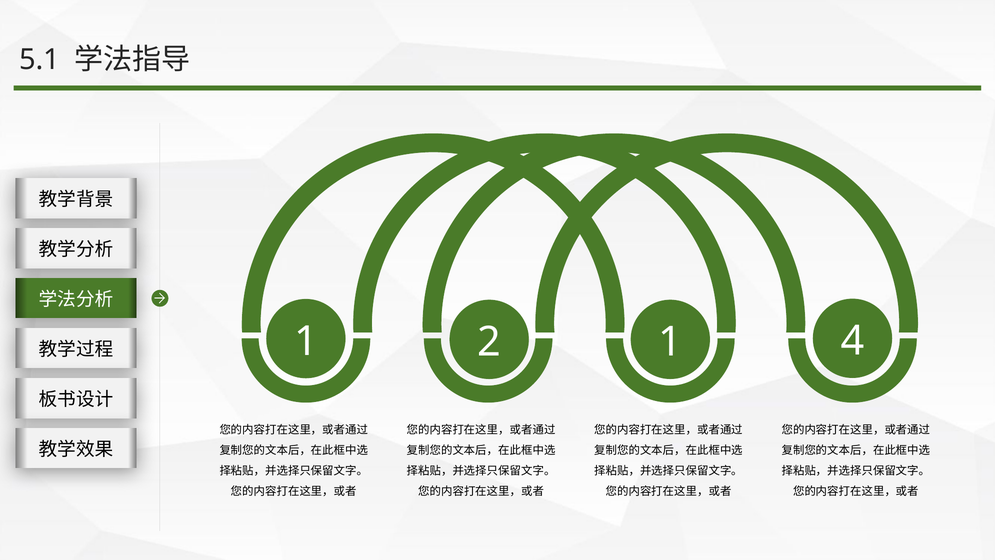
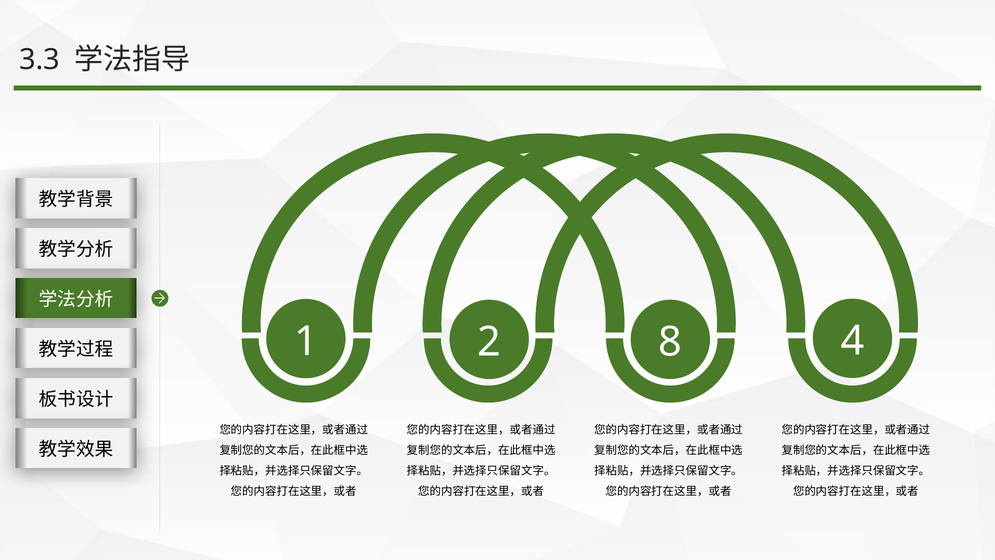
5.1: 5.1 -> 3.3 (39, 59)
2 1: 1 -> 8 (670, 342)
